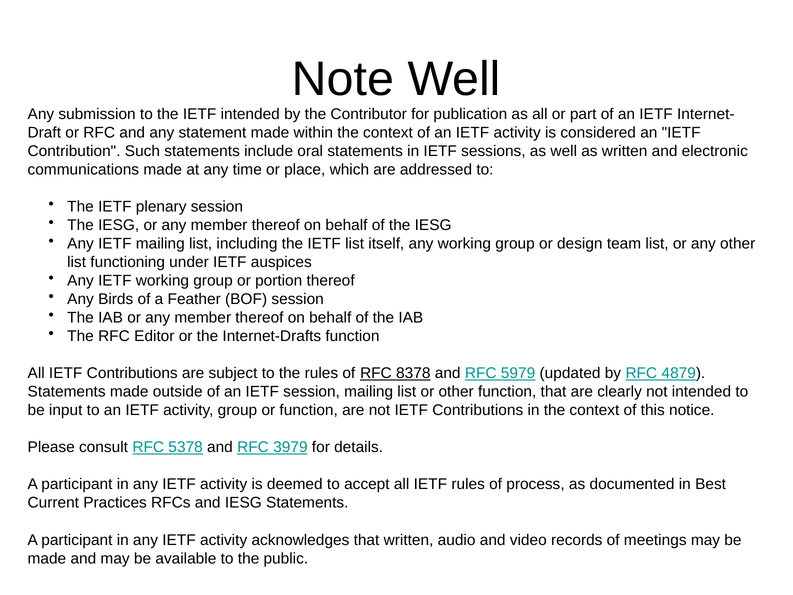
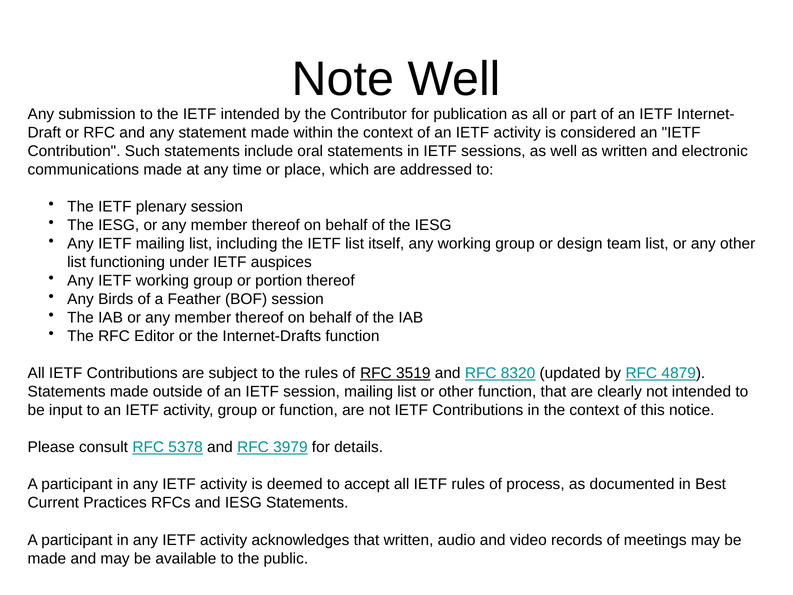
8378: 8378 -> 3519 (413, 373)
5979: 5979 -> 8320 (518, 373)
